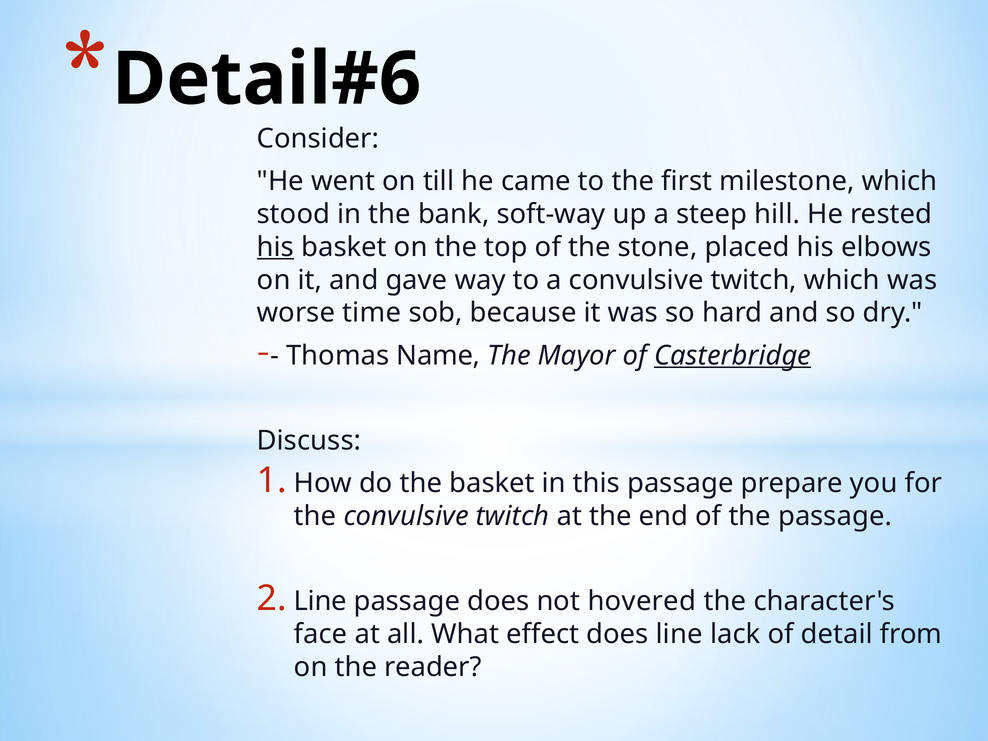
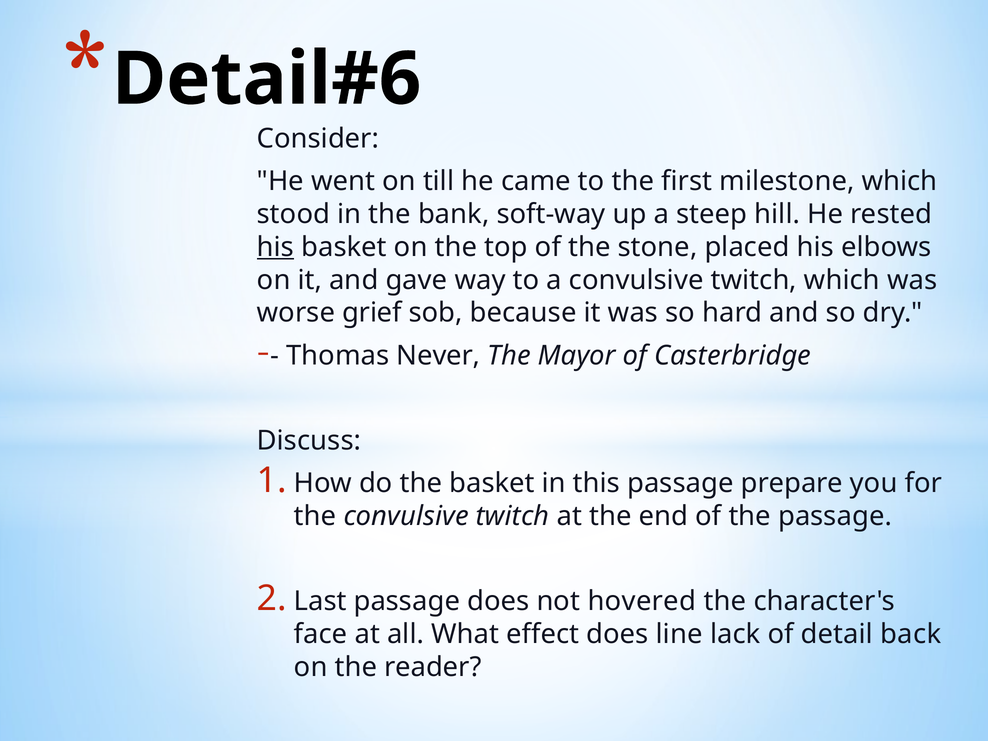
time: time -> grief (372, 313)
Name: Name -> Never (438, 355)
Casterbridge underline: present -> none (733, 355)
Line: Line -> Last (320, 601)
from: from -> back (911, 634)
